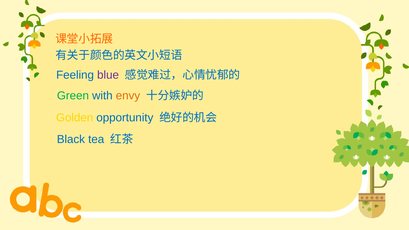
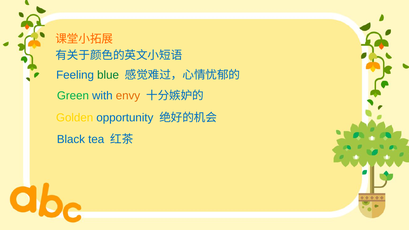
blue colour: purple -> green (108, 75)
